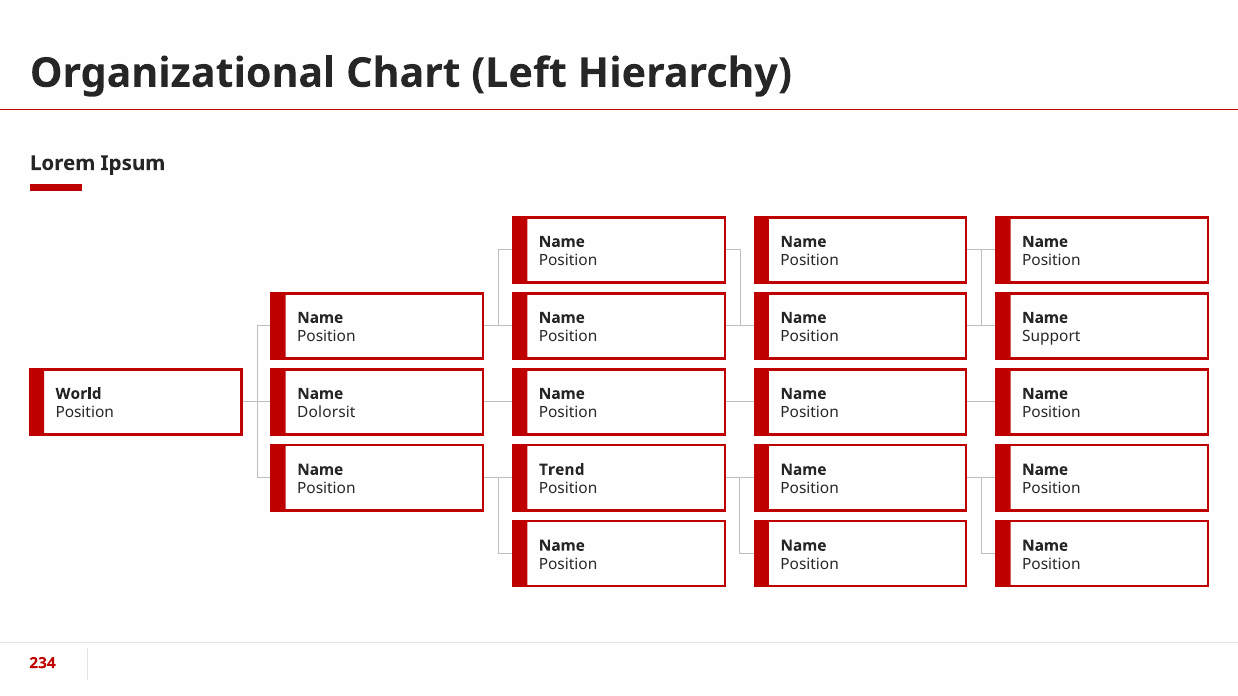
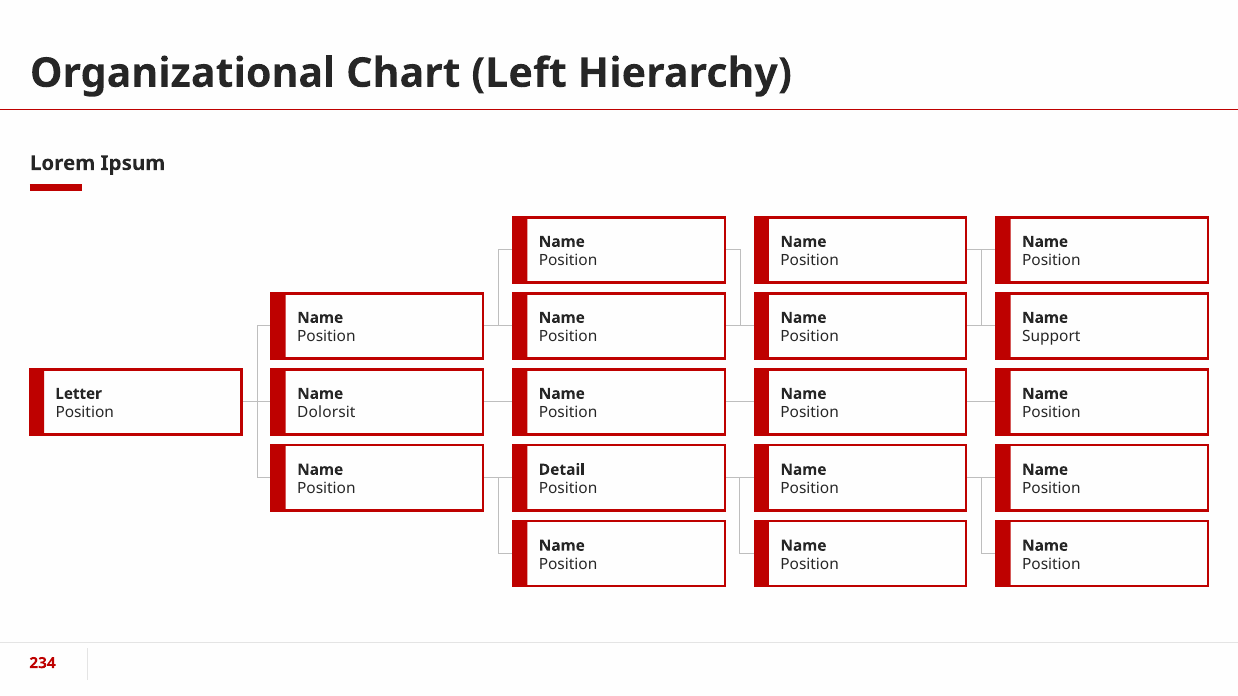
World: World -> Letter (79, 394)
Trend: Trend -> Detail (562, 470)
